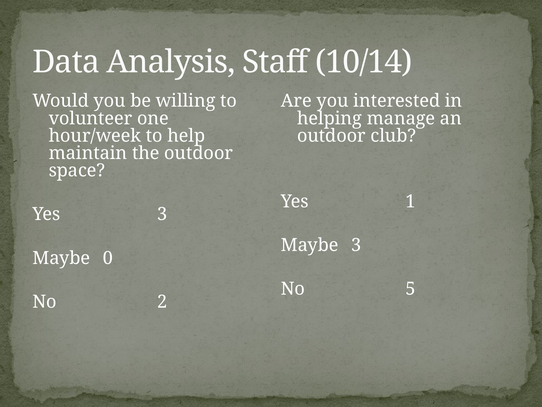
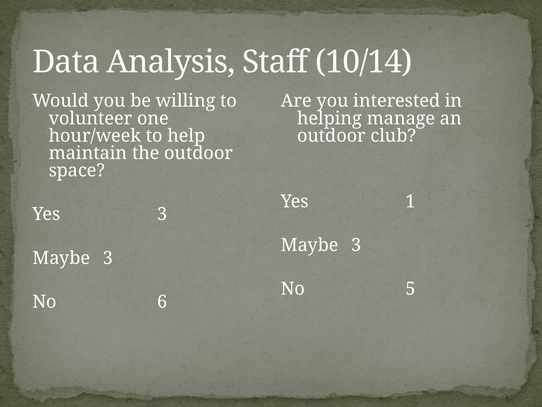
0: 0 -> 3 (108, 258)
2: 2 -> 6 (162, 301)
